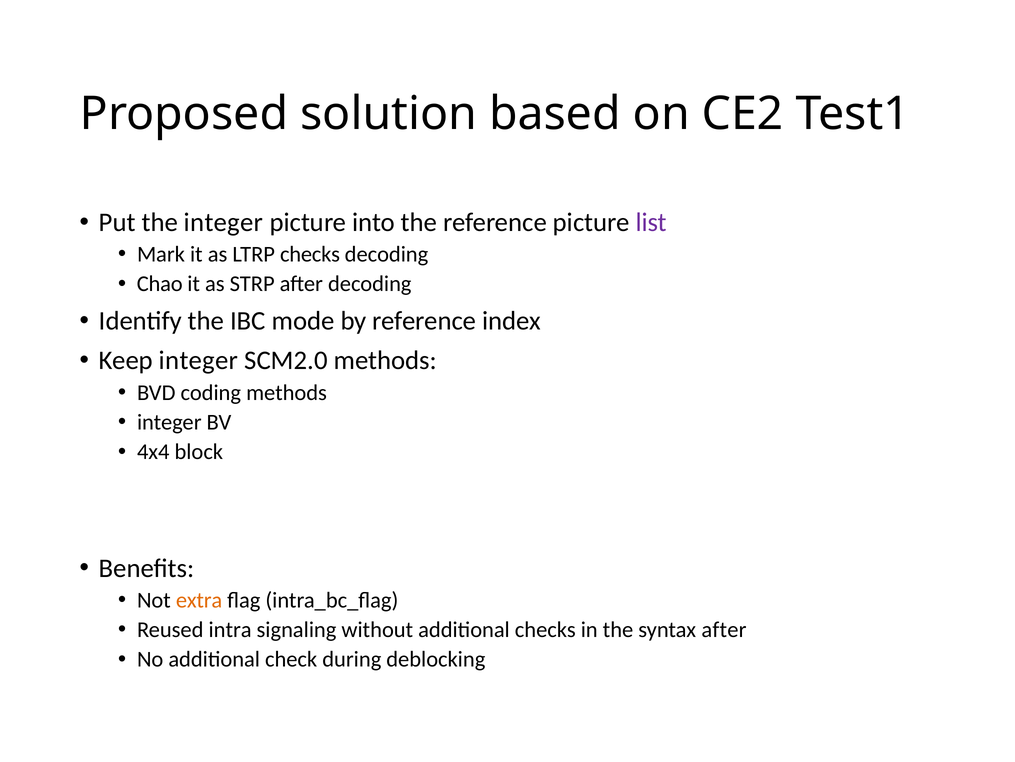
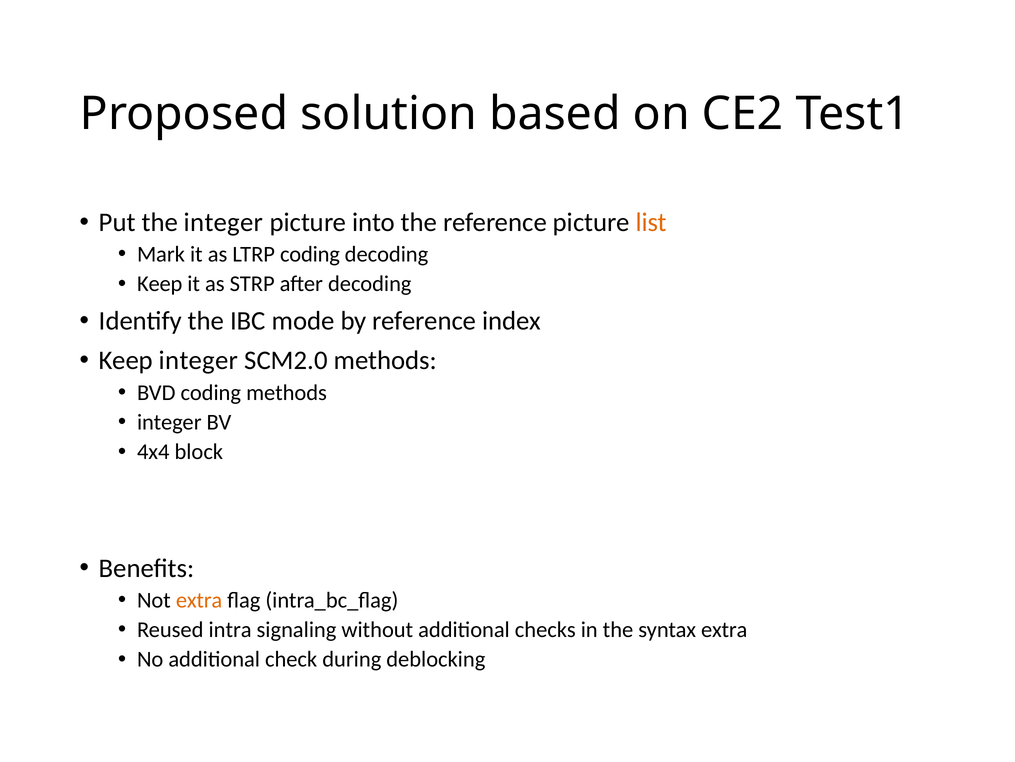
list colour: purple -> orange (651, 222)
LTRP checks: checks -> coding (310, 254)
Chao: Chao -> Keep (160, 284)
syntax after: after -> extra (724, 629)
